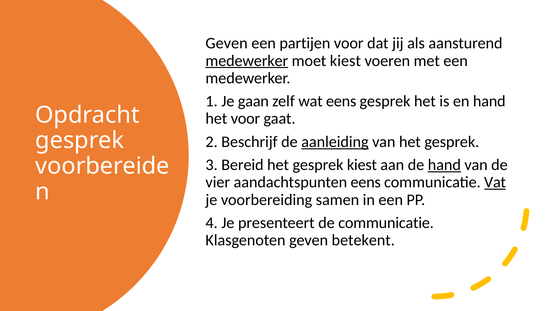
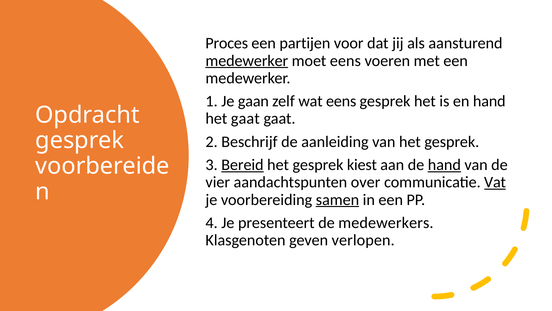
Geven: Geven -> Proces (227, 43)
moet kiest: kiest -> eens (345, 61)
het voor: voor -> gaat (245, 118)
aanleiding underline: present -> none (335, 142)
Bereid underline: none -> present (242, 165)
aandachtspunten eens: eens -> over (366, 182)
samen underline: none -> present (337, 199)
de communicatie: communicatie -> medewerkers (386, 222)
betekent: betekent -> verlopen (363, 240)
